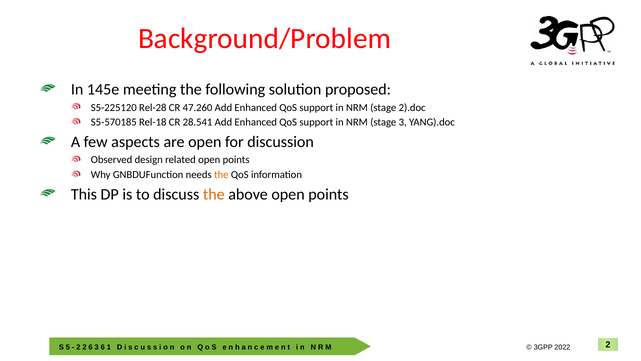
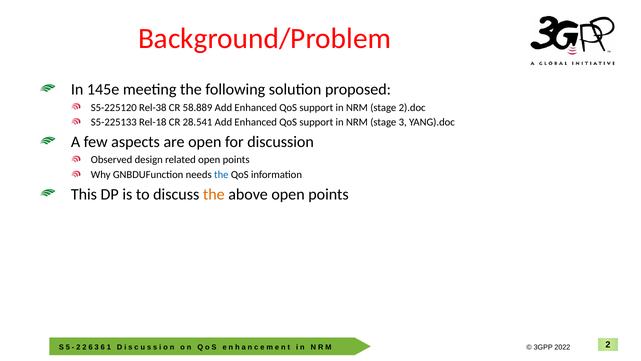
Rel-28: Rel-28 -> Rel-38 (153, 107)
47.260: 47.260 -> 58.889 (198, 107)
S5-570185: S5-570185 -> S5-225133 (114, 122)
the colour: orange -> blue (221, 175)
